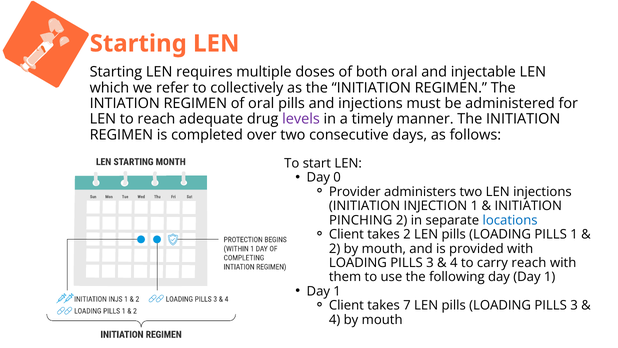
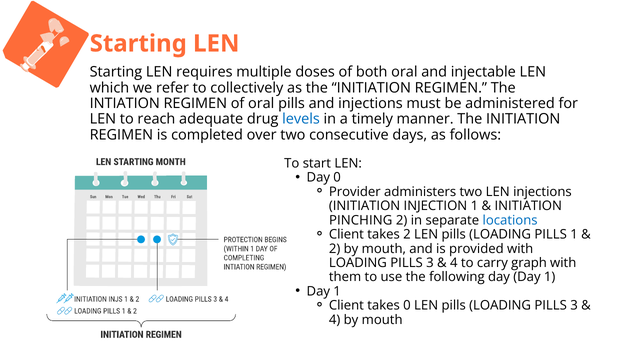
levels colour: purple -> blue (301, 119)
carry reach: reach -> graph (529, 263)
takes 7: 7 -> 0 (407, 305)
